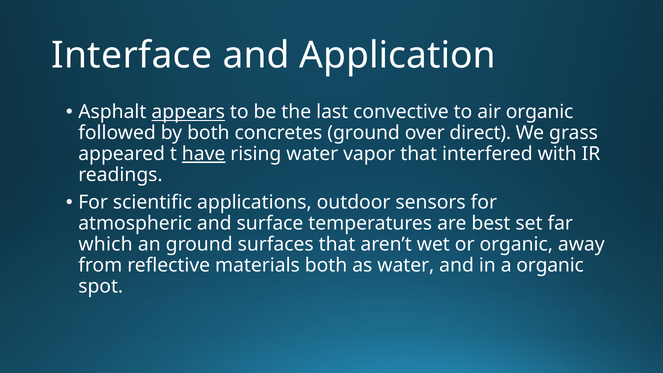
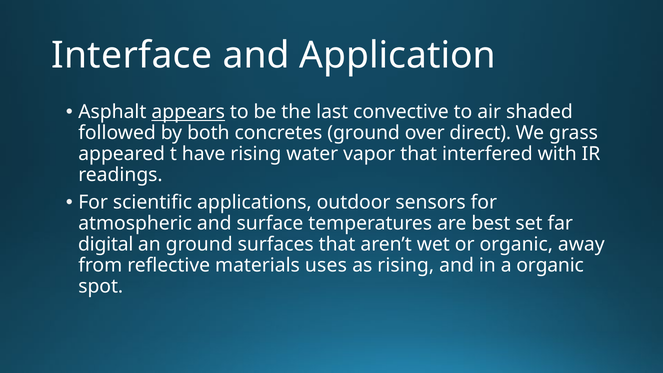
air organic: organic -> shaded (539, 112)
have underline: present -> none (204, 154)
which: which -> digital (106, 244)
materials both: both -> uses (326, 265)
as water: water -> rising (406, 265)
